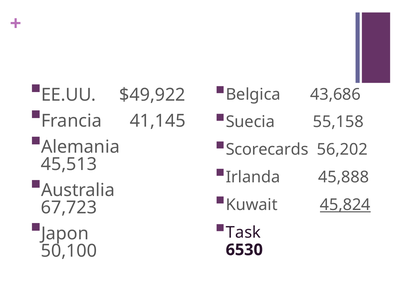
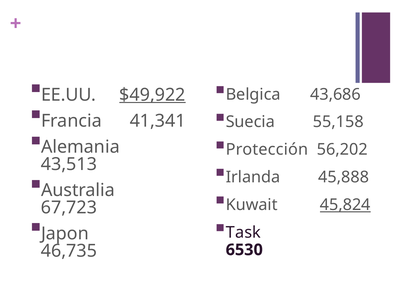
$49,922 underline: none -> present (152, 95)
41,145: 41,145 -> 41,341 (158, 121)
Scorecards: Scorecards -> Protección (267, 150)
45,513: 45,513 -> 43,513 (69, 164)
50,100: 50,100 -> 46,735 (69, 251)
